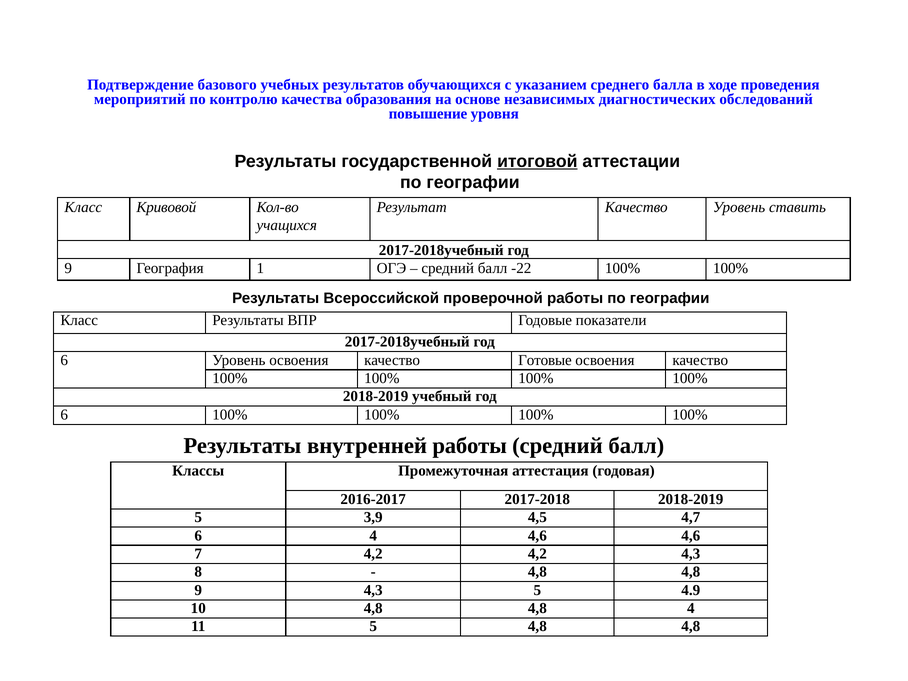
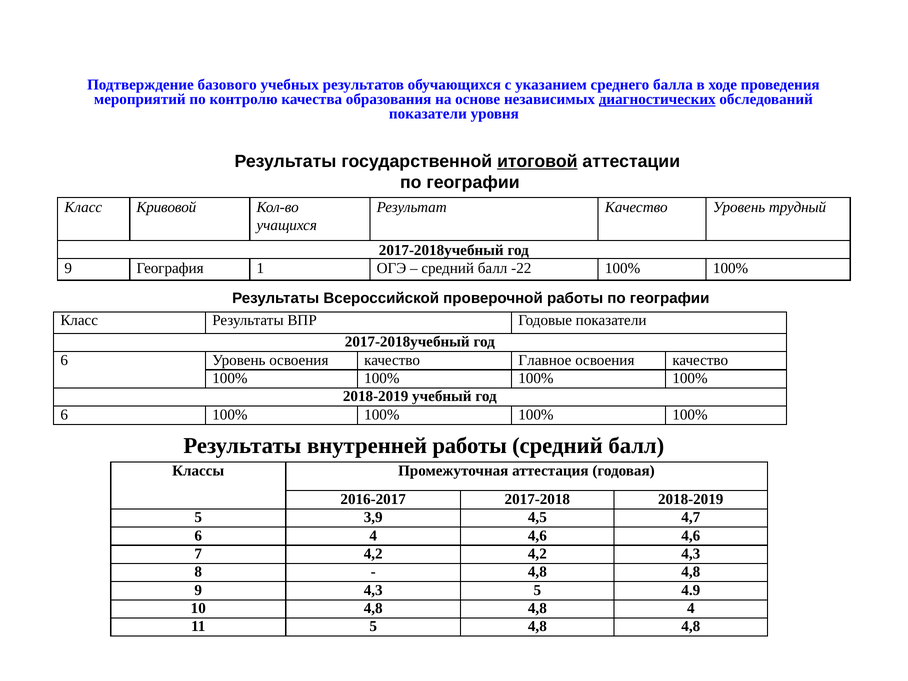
диагностических underline: none -> present (657, 99)
повышение: повышение -> показатели (428, 114)
ставить: ставить -> трудный (798, 207)
Готовые: Готовые -> Главное (545, 360)
